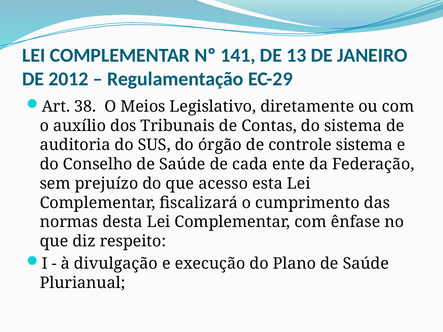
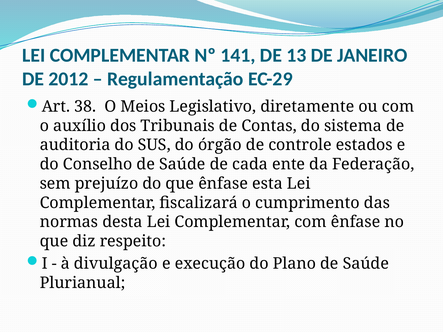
controle sistema: sistema -> estados (364, 145)
que acesso: acesso -> ênfase (223, 184)
